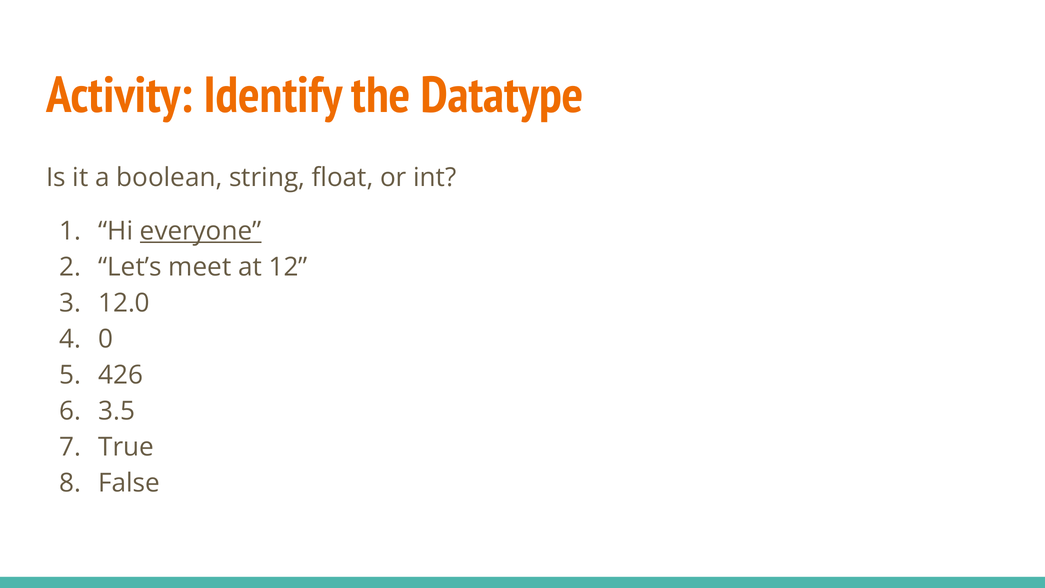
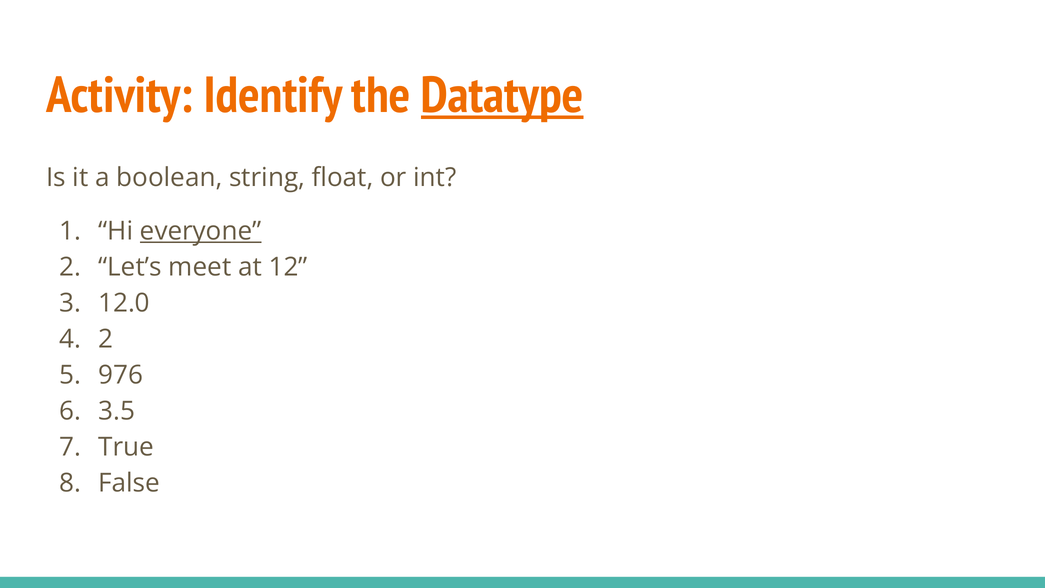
Datatype underline: none -> present (502, 95)
0: 0 -> 2 (106, 339)
426: 426 -> 976 (121, 375)
